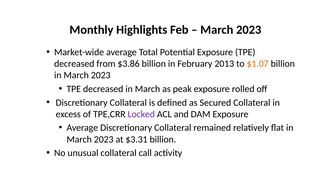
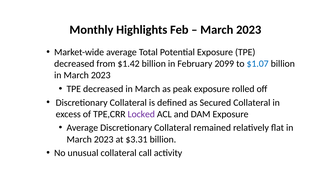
$3.86: $3.86 -> $1.42 (129, 64)
2013: 2013 -> 2099 (224, 64)
$1.07 colour: orange -> blue (258, 64)
